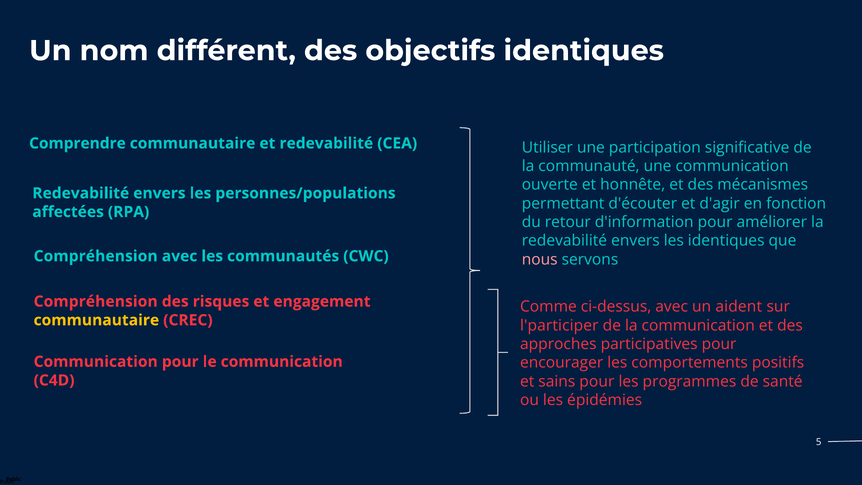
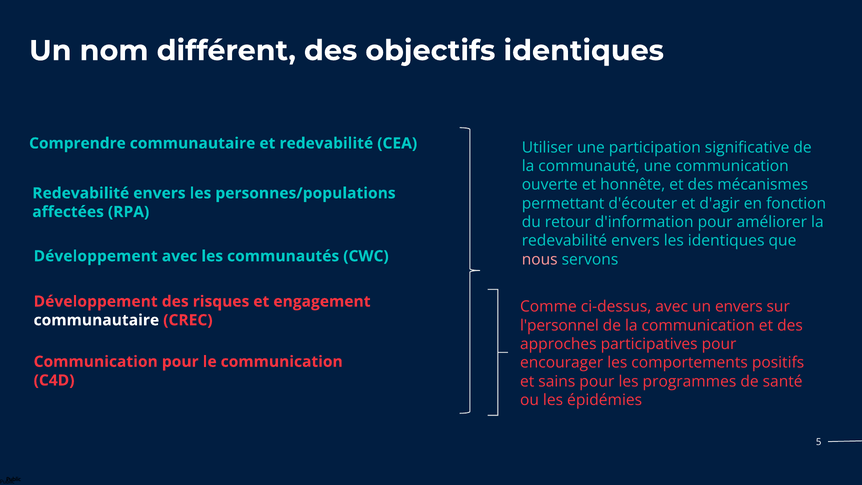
Compréhension: Compréhension -> Développement (96, 256)
Compréhension: Compréhension -> Développement (96, 301)
un aident: aident -> envers (739, 307)
communautaire colour: yellow -> white (96, 320)
l'participer: l'participer -> l'personnel (559, 325)
